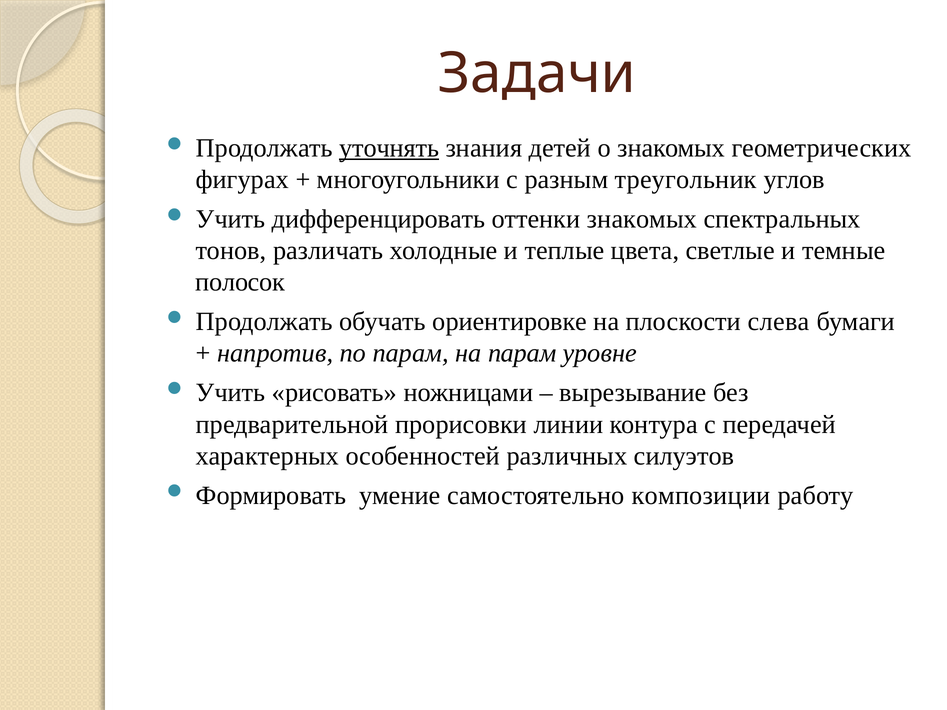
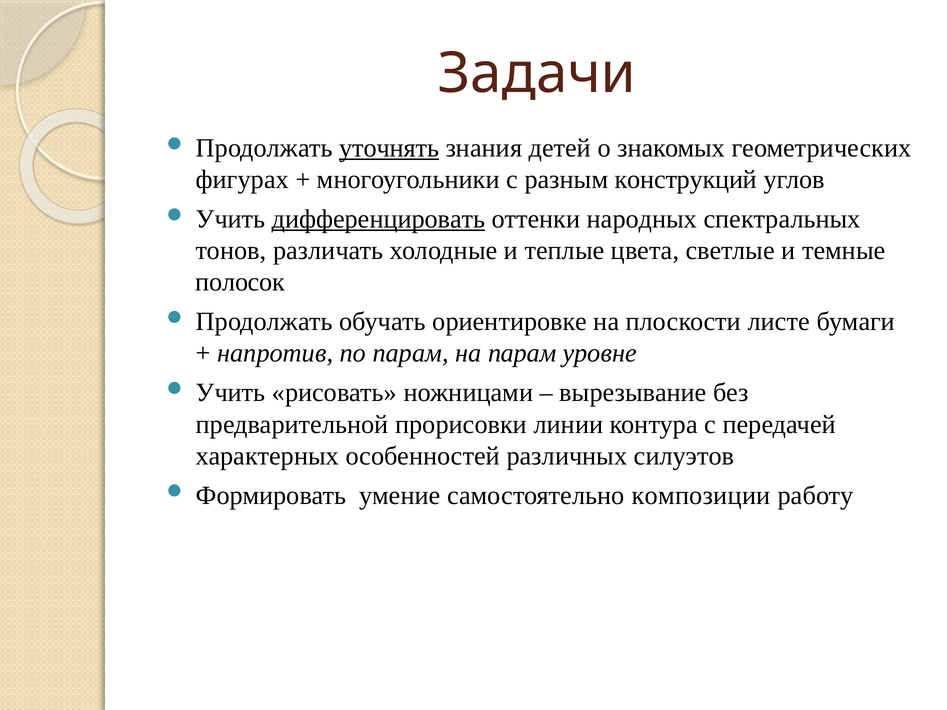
треугольник: треугольник -> конструкций (686, 180)
дифференцировать underline: none -> present (379, 219)
оттенки знакомых: знакомых -> народных (642, 219)
слева: слева -> листе (779, 322)
